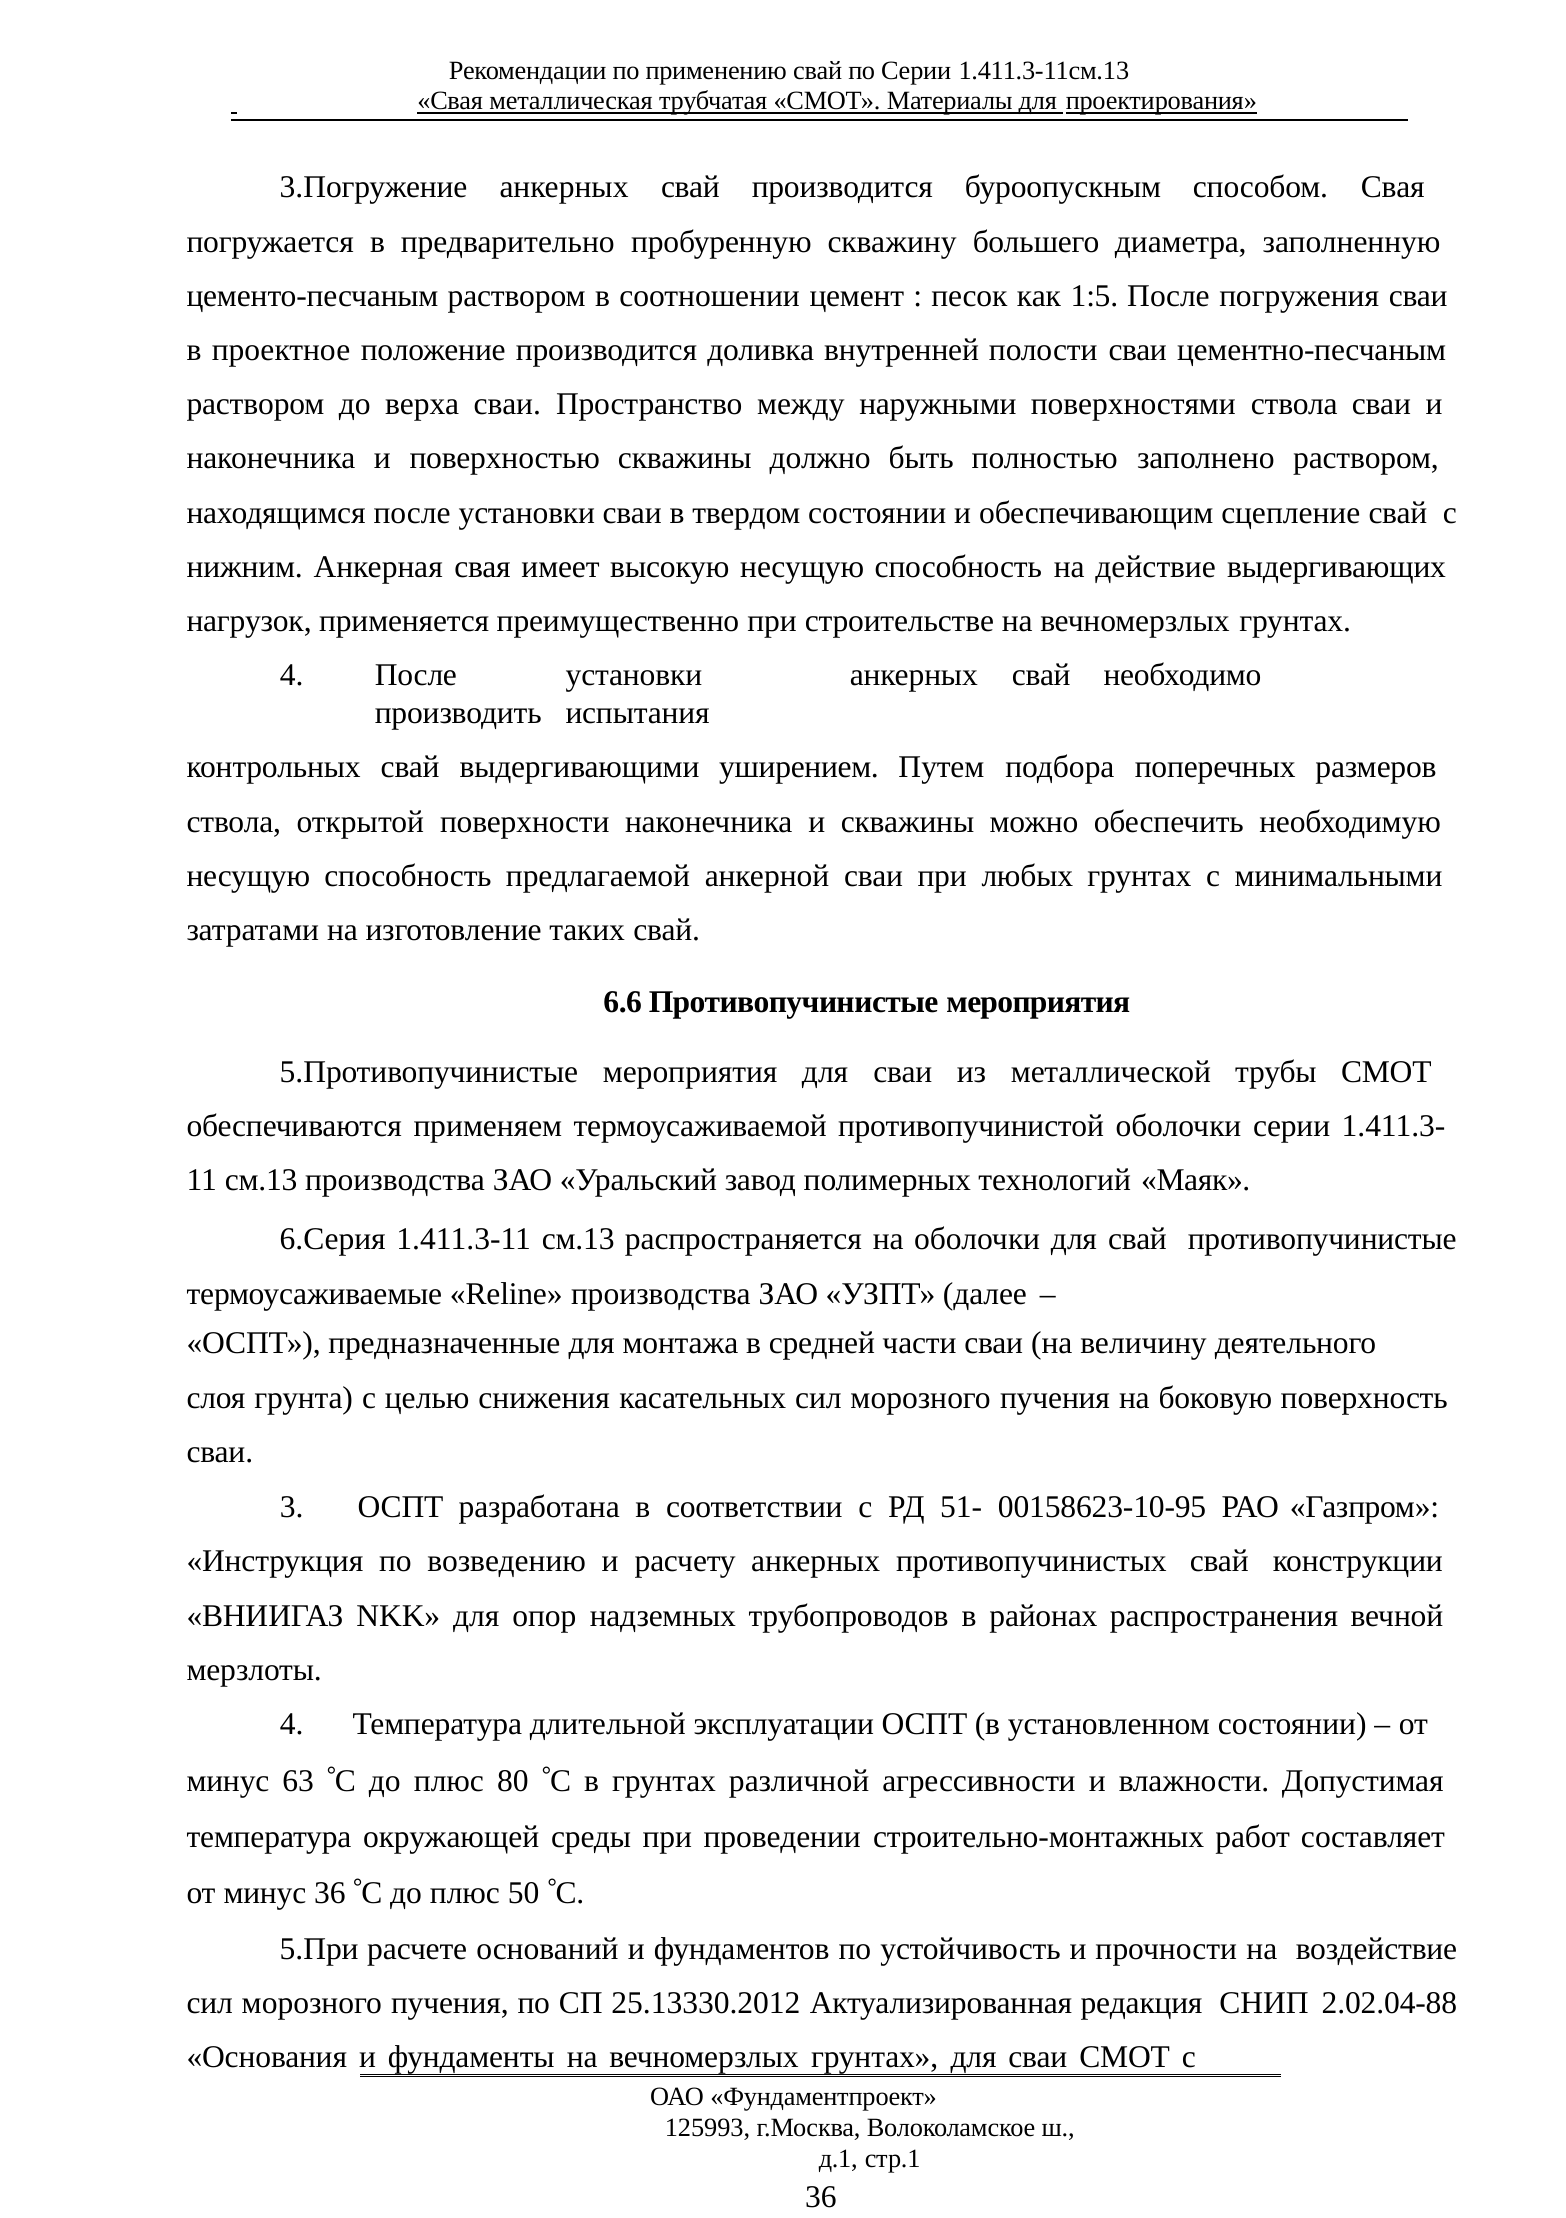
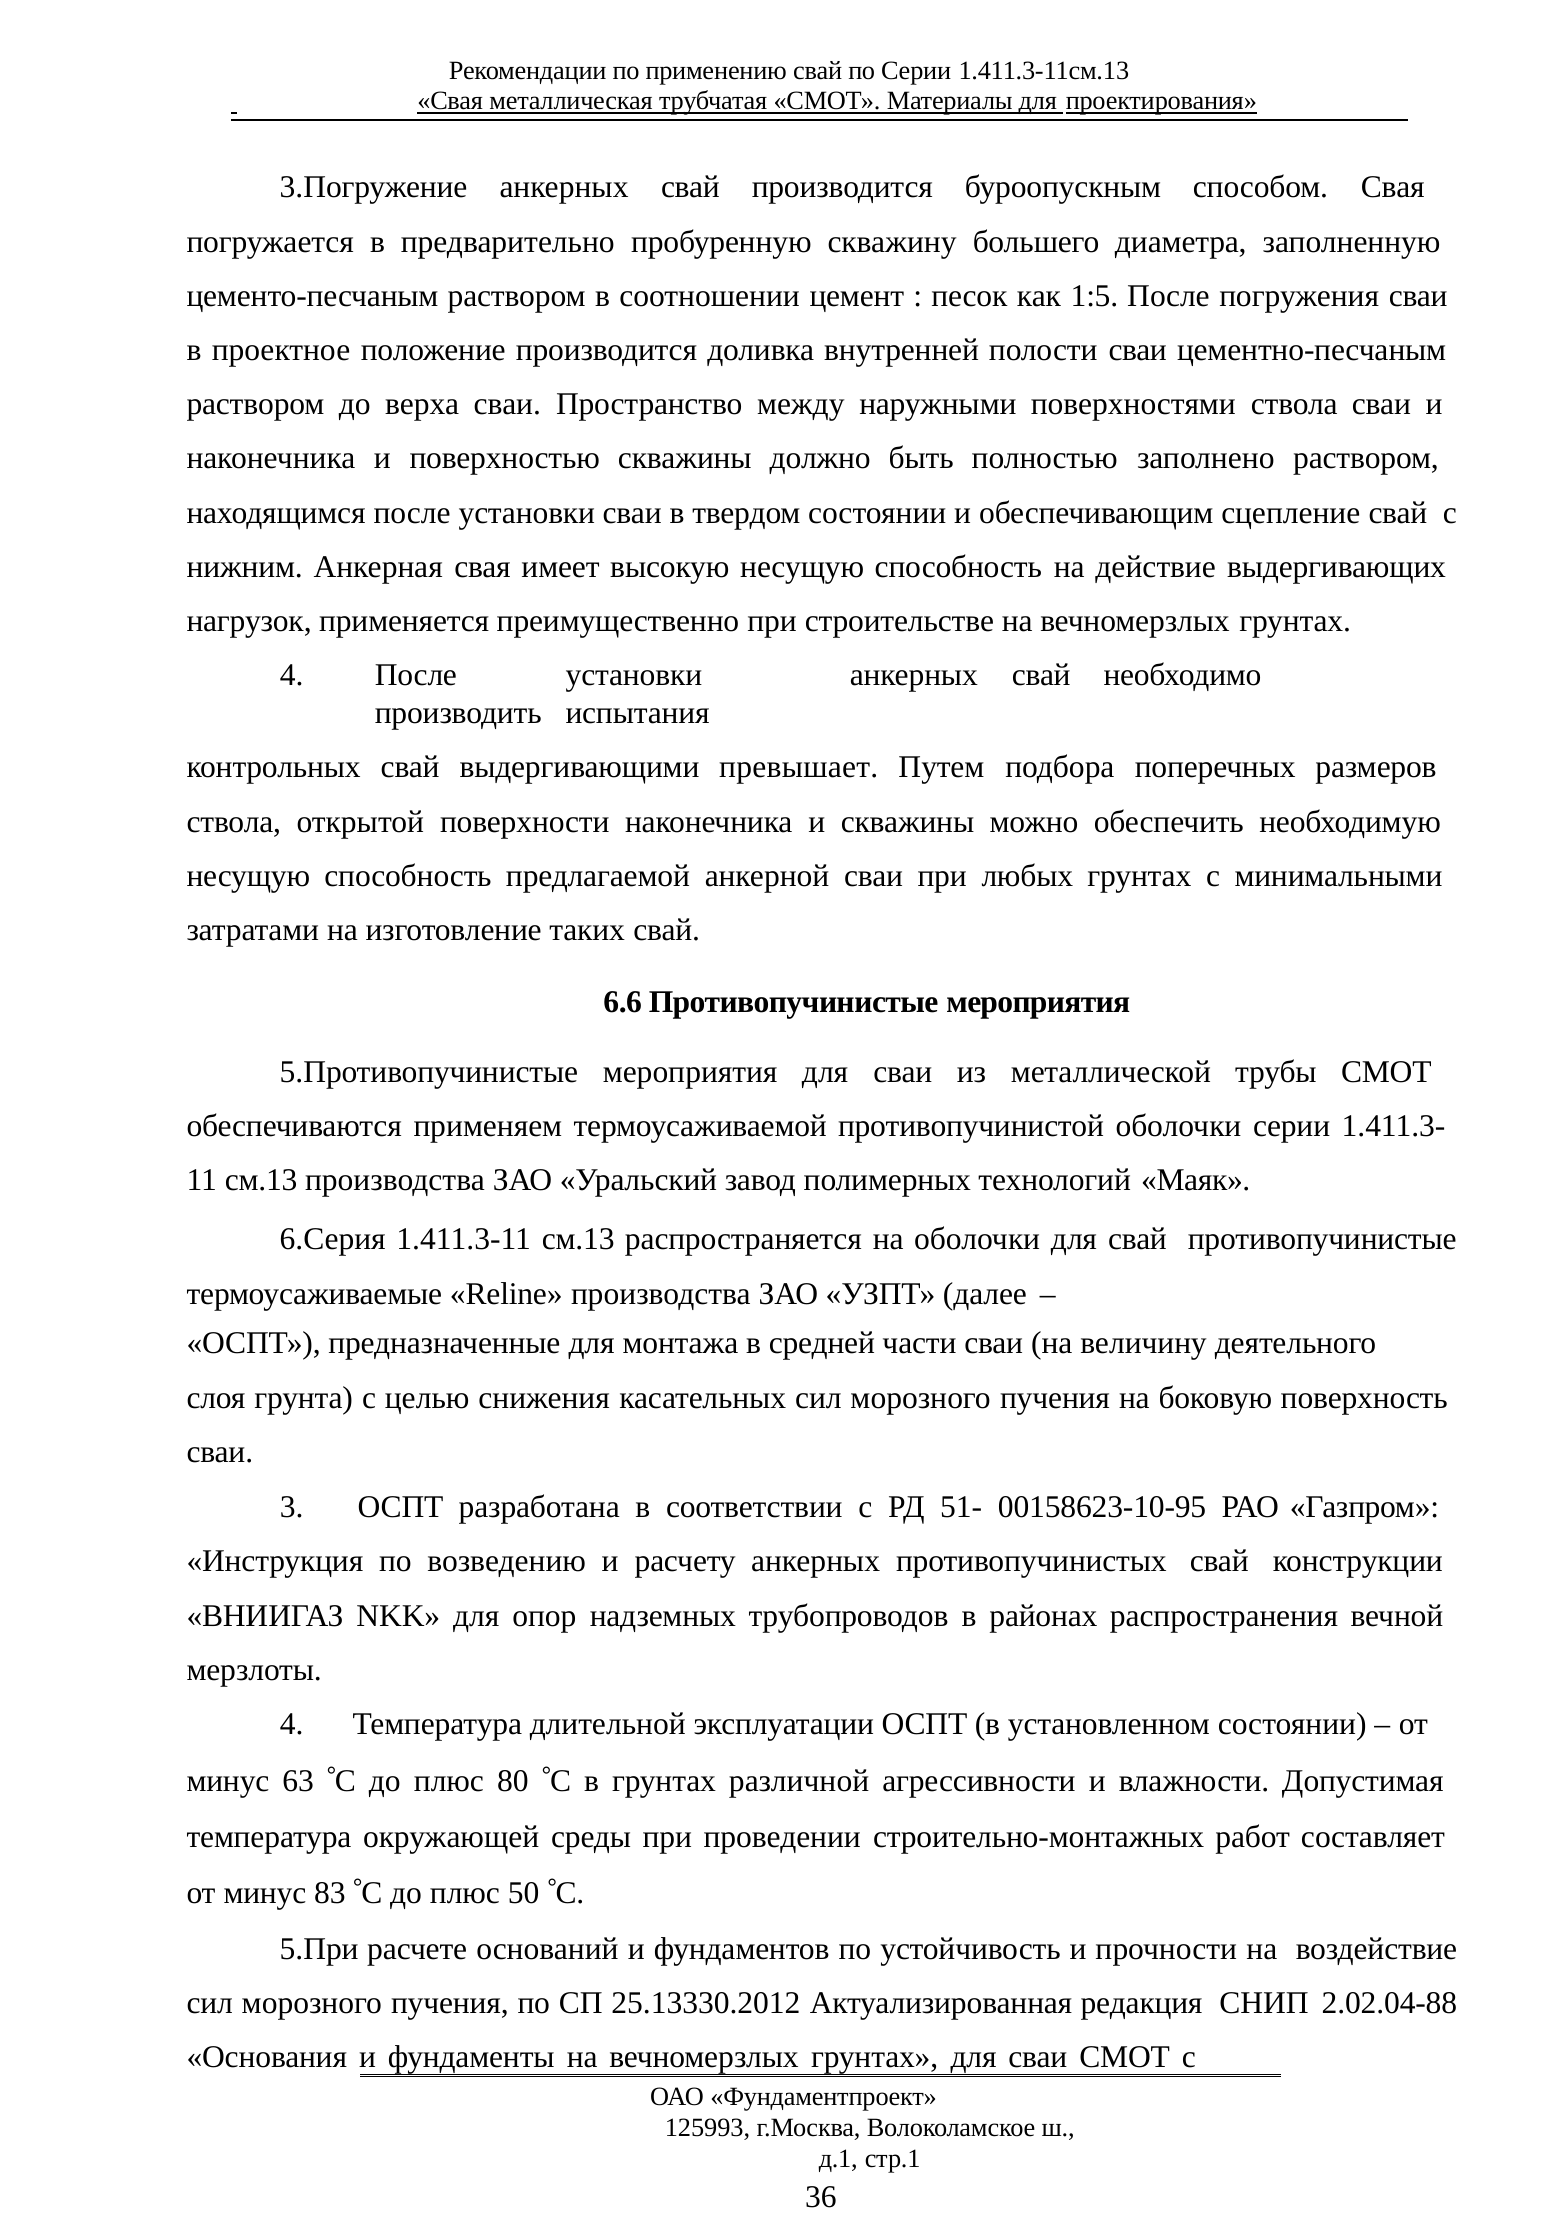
уширением: уширением -> превышает (799, 767)
минус 36: 36 -> 83 (330, 1893)
